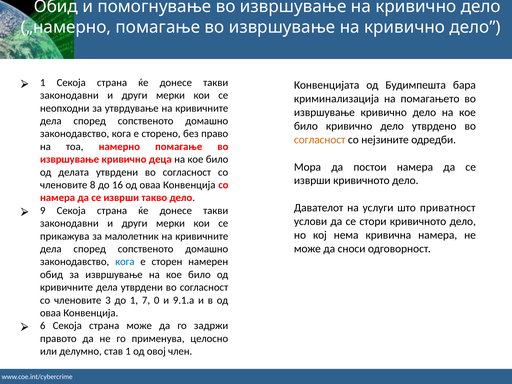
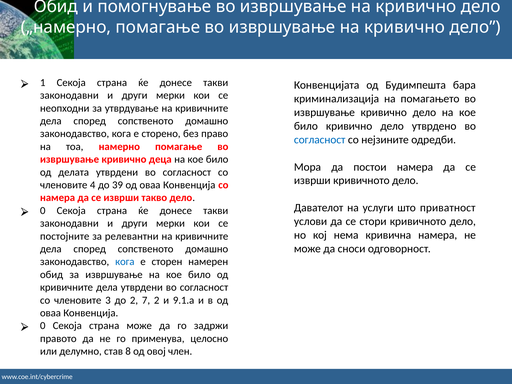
согласност colour: orange -> blue (320, 140)
8: 8 -> 4 (93, 185)
16: 16 -> 39 (118, 185)
9: 9 -> 0 (43, 211)
прикажува: прикажува -> постојните (65, 236)
малолетник: малолетник -> релевантни (132, 236)
до 1: 1 -> 2 (134, 300)
7 0: 0 -> 2 (157, 300)
6: 6 -> 0 (43, 326)
став 1: 1 -> 8 (128, 351)
